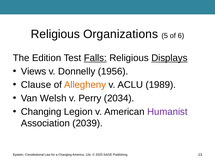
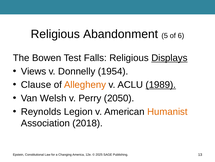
Organizations: Organizations -> Abandonment (121, 34)
Edition: Edition -> Bowen (47, 58)
Falls underline: present -> none (95, 58)
1956: 1956 -> 1954 (113, 71)
1989 underline: none -> present (161, 84)
2034: 2034 -> 2050 (119, 98)
Changing: Changing -> Reynolds (41, 111)
Humanist colour: purple -> orange (167, 111)
2039: 2039 -> 2018 (88, 123)
